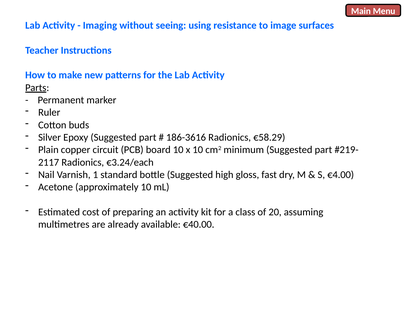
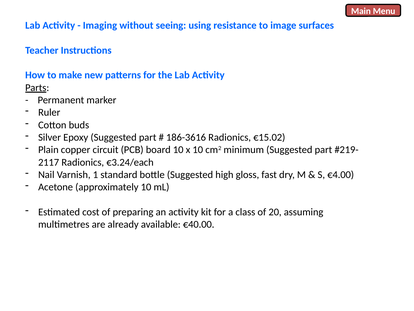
€58.29: €58.29 -> €15.02 (269, 137)
